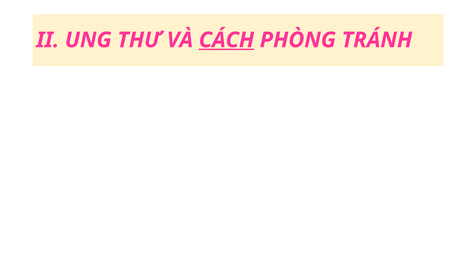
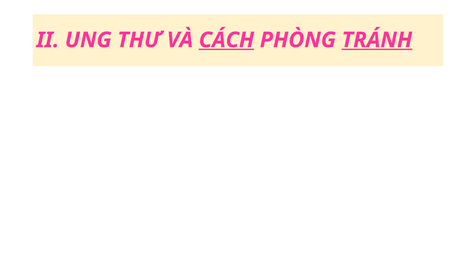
TRÁNH underline: none -> present (377, 40)
